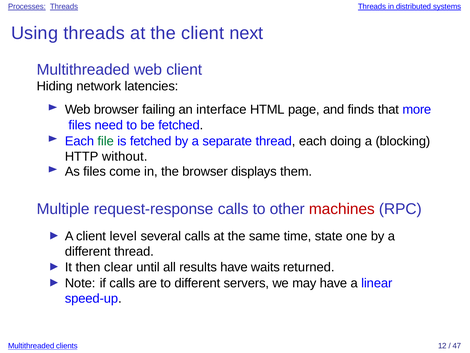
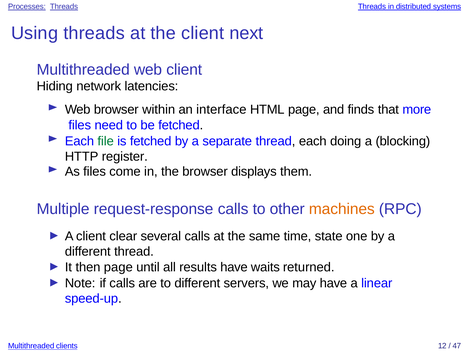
failing: failing -> within (159, 110)
without: without -> register (125, 157)
machines colour: red -> orange (342, 209)
level: level -> clear (123, 236)
then clear: clear -> page (118, 267)
